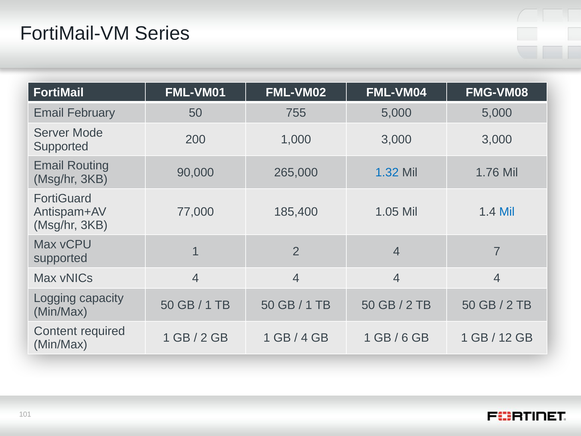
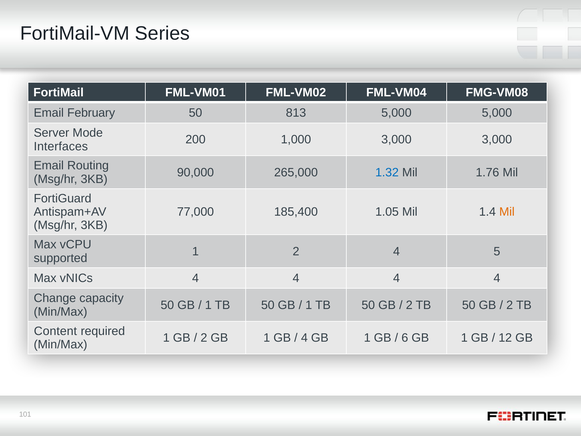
755: 755 -> 813 (296, 113)
Supported: Supported -> Interfaces (61, 146)
Mil colour: blue -> orange (507, 212)
7: 7 -> 5 (497, 251)
Logging: Logging -> Change (55, 298)
